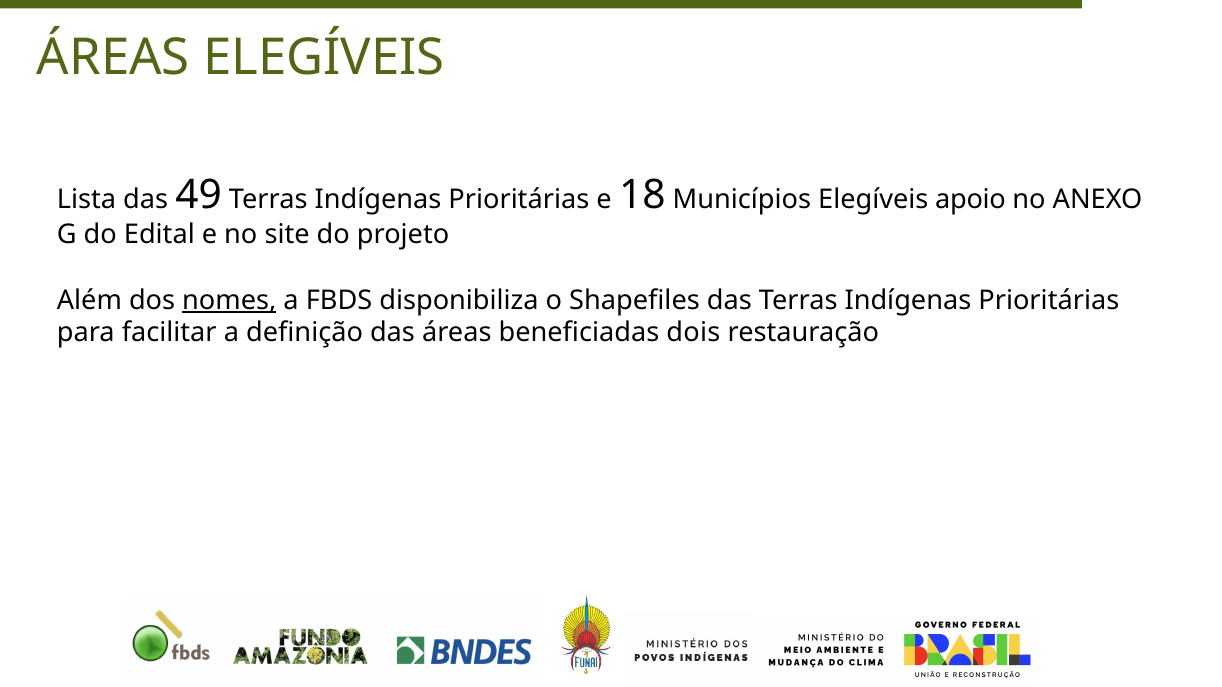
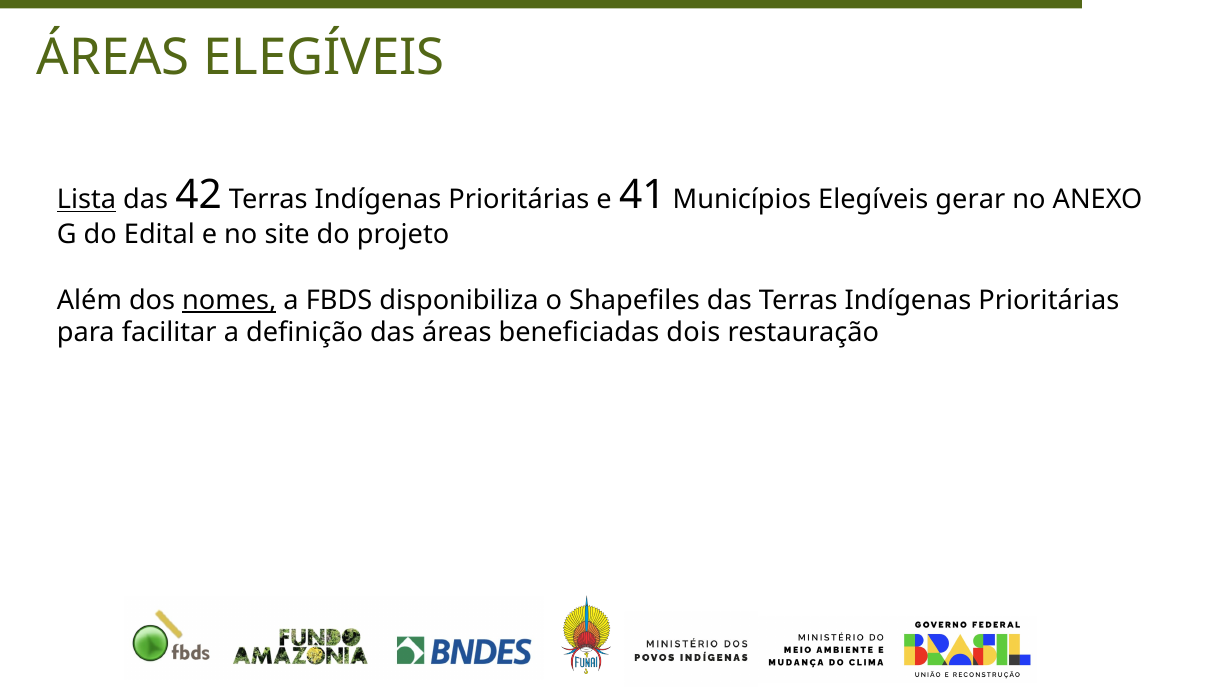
Lista underline: none -> present (87, 200)
49: 49 -> 42 (199, 195)
18: 18 -> 41 (642, 195)
apoio: apoio -> gerar (970, 200)
